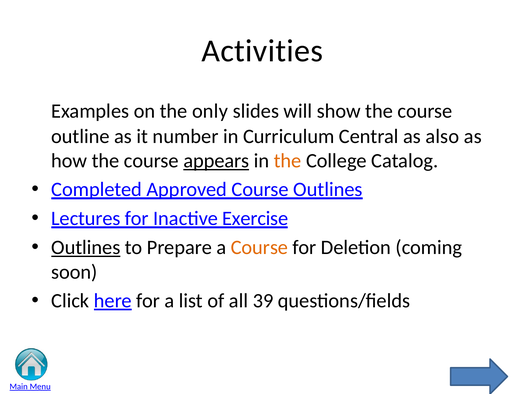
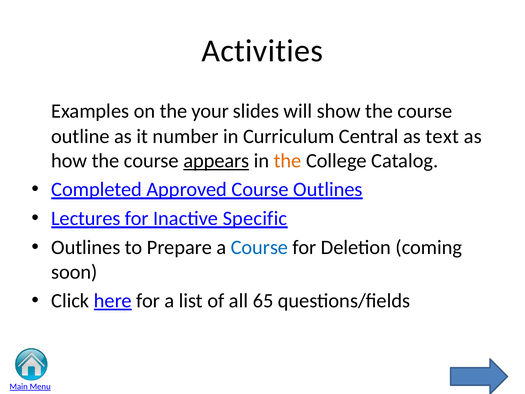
only: only -> your (210, 111)
also: also -> text (442, 136)
Exercise: Exercise -> Specific (255, 218)
Outlines underline: present -> none (86, 247)
Course colour: orange -> blue (259, 247)
39: 39 -> 65 (263, 301)
